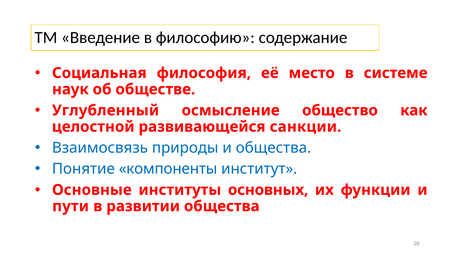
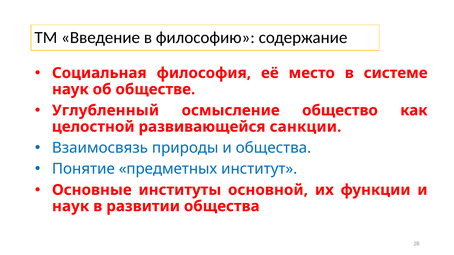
компоненты: компоненты -> предметных (168, 169)
основных: основных -> основной (268, 190)
пути: пути -> наук (71, 207)
